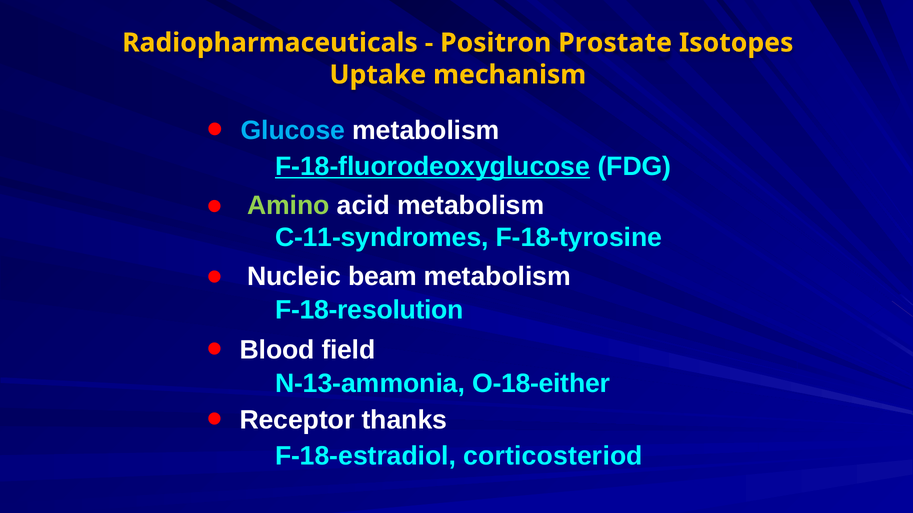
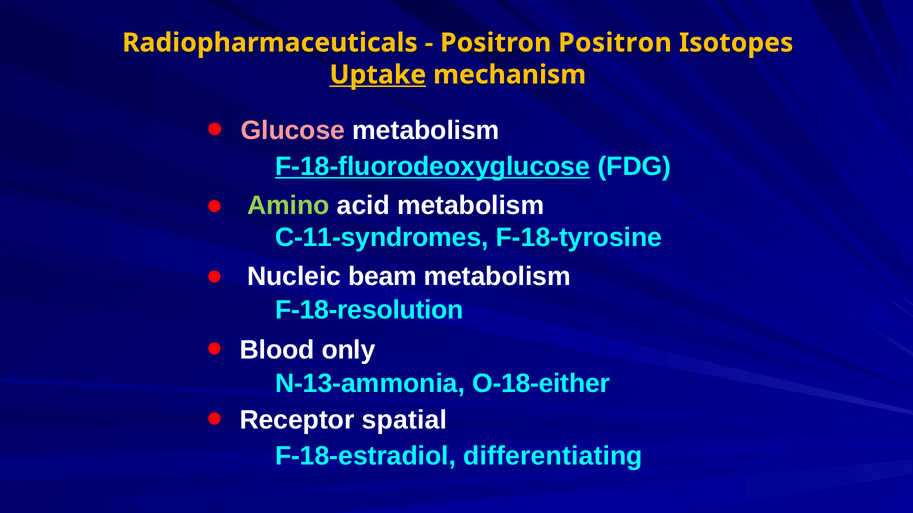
Positron Prostate: Prostate -> Positron (615, 43)
Uptake underline: none -> present (378, 75)
Glucose colour: light blue -> pink (293, 131)
field: field -> only (348, 350)
thanks: thanks -> spatial (404, 421)
corticosteriod: corticosteriod -> differentiating (553, 457)
